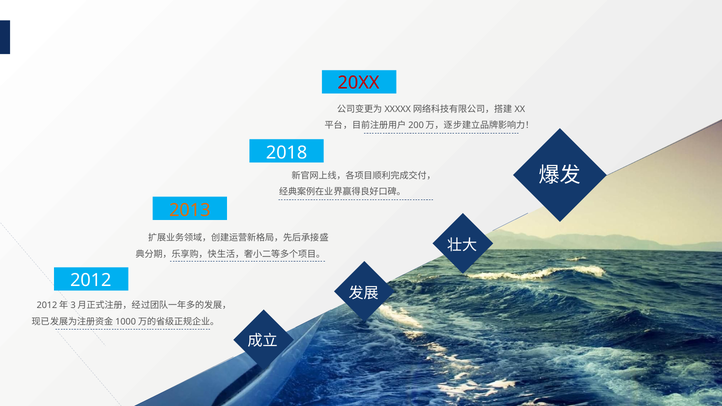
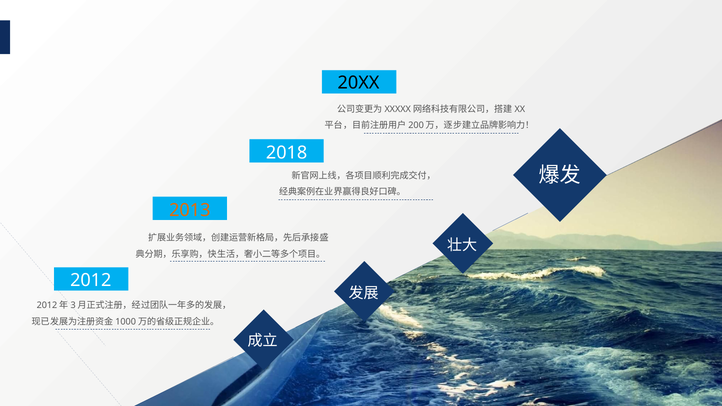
20XX colour: red -> black (359, 83)
